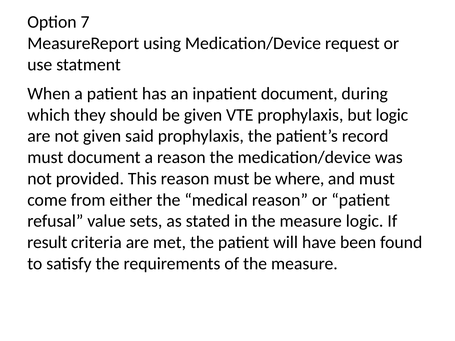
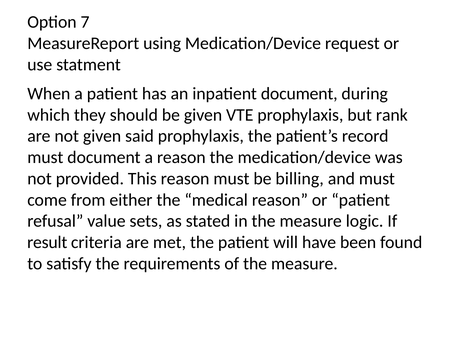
but logic: logic -> rank (392, 115)
where: where -> billing (300, 179)
